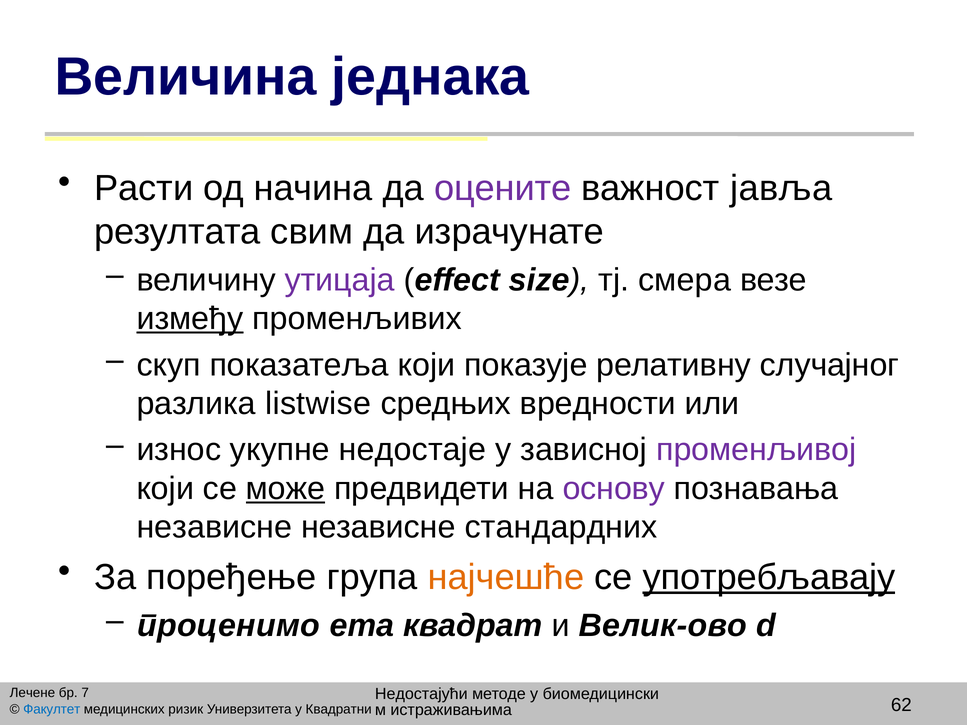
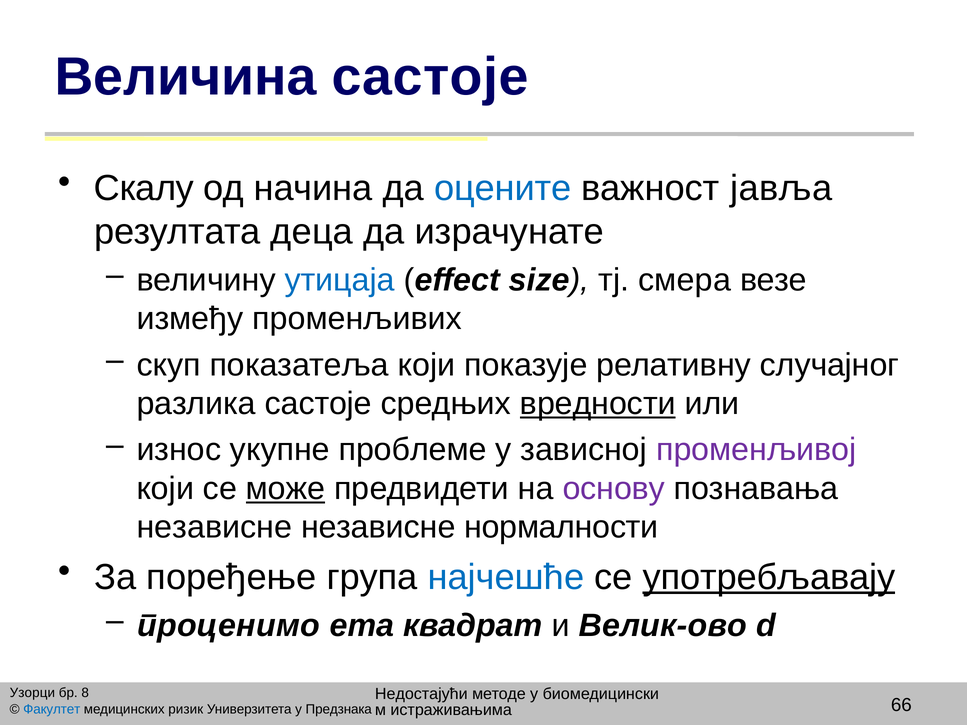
Величина једнака: једнака -> састоје (430, 77)
Расти: Расти -> Скалу (144, 188)
оцените colour: purple -> blue (503, 188)
свим: свим -> деца (312, 232)
утицаја colour: purple -> blue (340, 280)
између underline: present -> none (190, 319)
разлика listwise: listwise -> састоје (318, 404)
вредности underline: none -> present (598, 404)
недостаје: недостаје -> проблеме (413, 450)
стандардних: стандардних -> нормалности (561, 527)
најчешће colour: orange -> blue (506, 577)
Лечене: Лечене -> Узорци (32, 693)
7: 7 -> 8 (85, 693)
62: 62 -> 66 (901, 705)
Квадратни: Квадратни -> Предзнака (339, 709)
